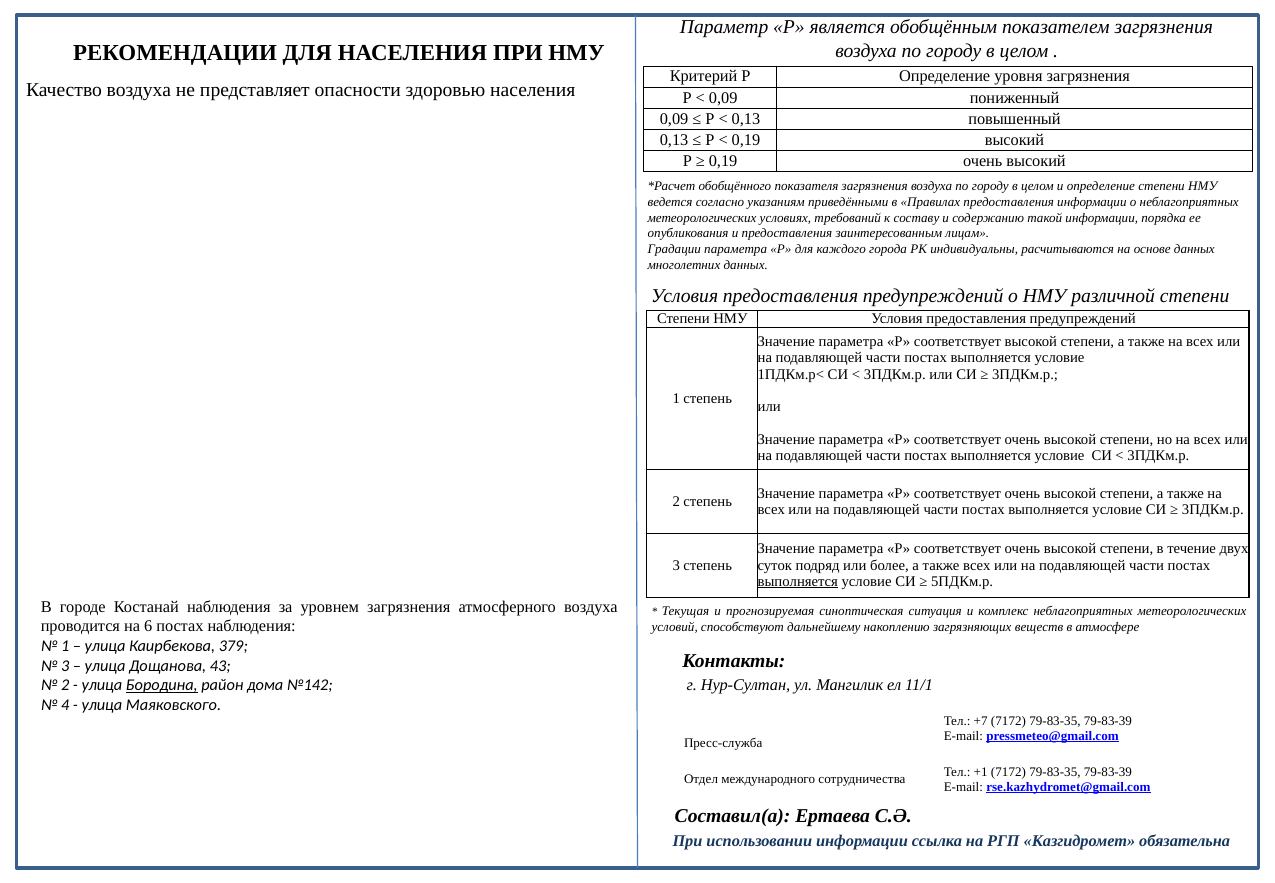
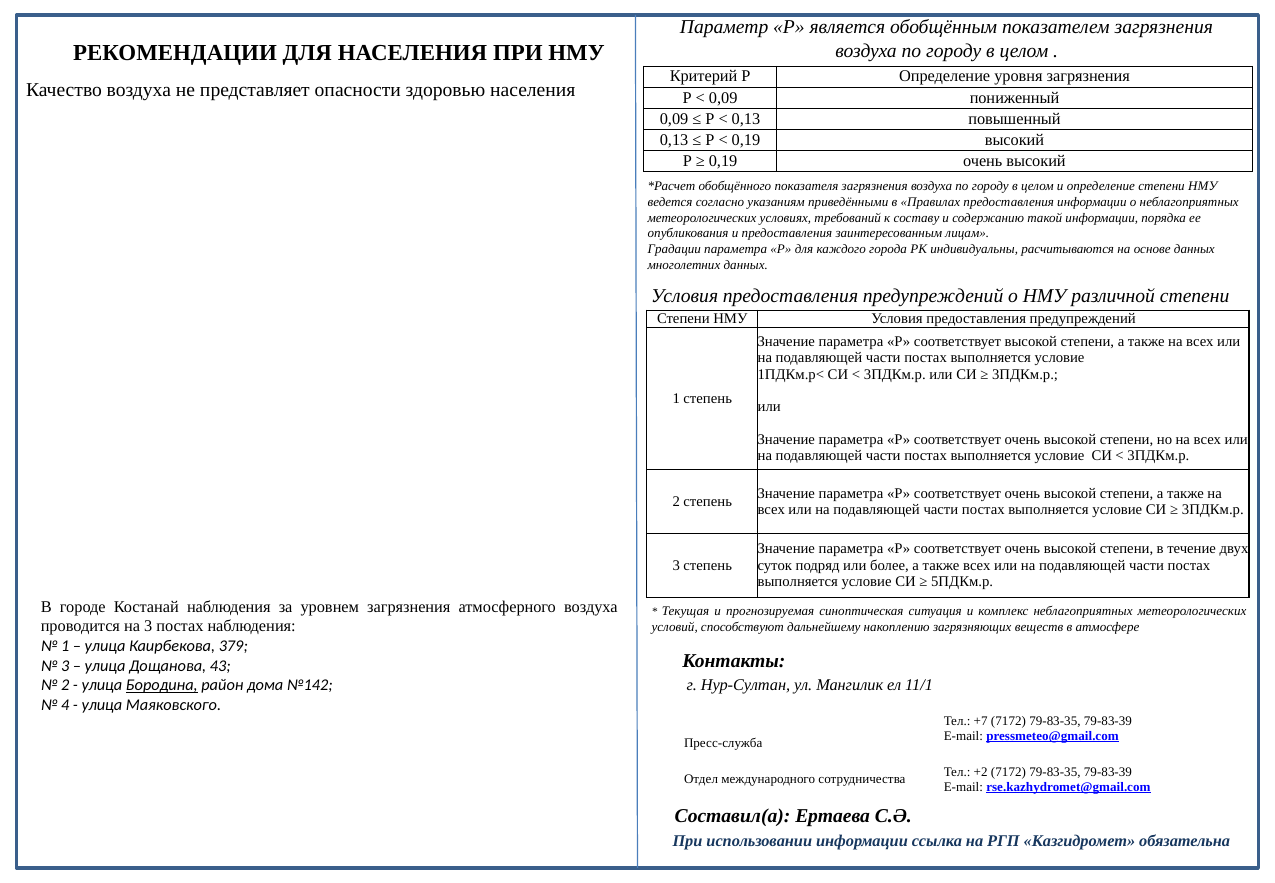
выполняется underline: present -> none (798, 581)
на 6: 6 -> 3 (148, 626)
+1: +1 -> +2 (981, 772)
